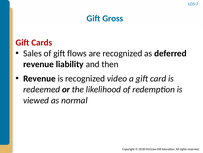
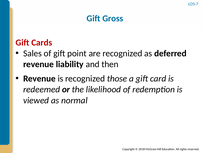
flows: flows -> point (77, 53)
video: video -> those (117, 78)
